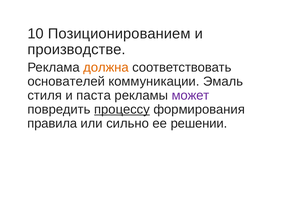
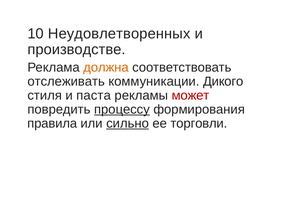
Позиционированием: Позиционированием -> Неудовлетворенных (119, 34)
основателей: основателей -> отслеживать (66, 82)
Эмаль: Эмаль -> Дикого (223, 82)
может colour: purple -> red (191, 96)
сильно underline: none -> present (128, 124)
решении: решении -> торговли (199, 124)
